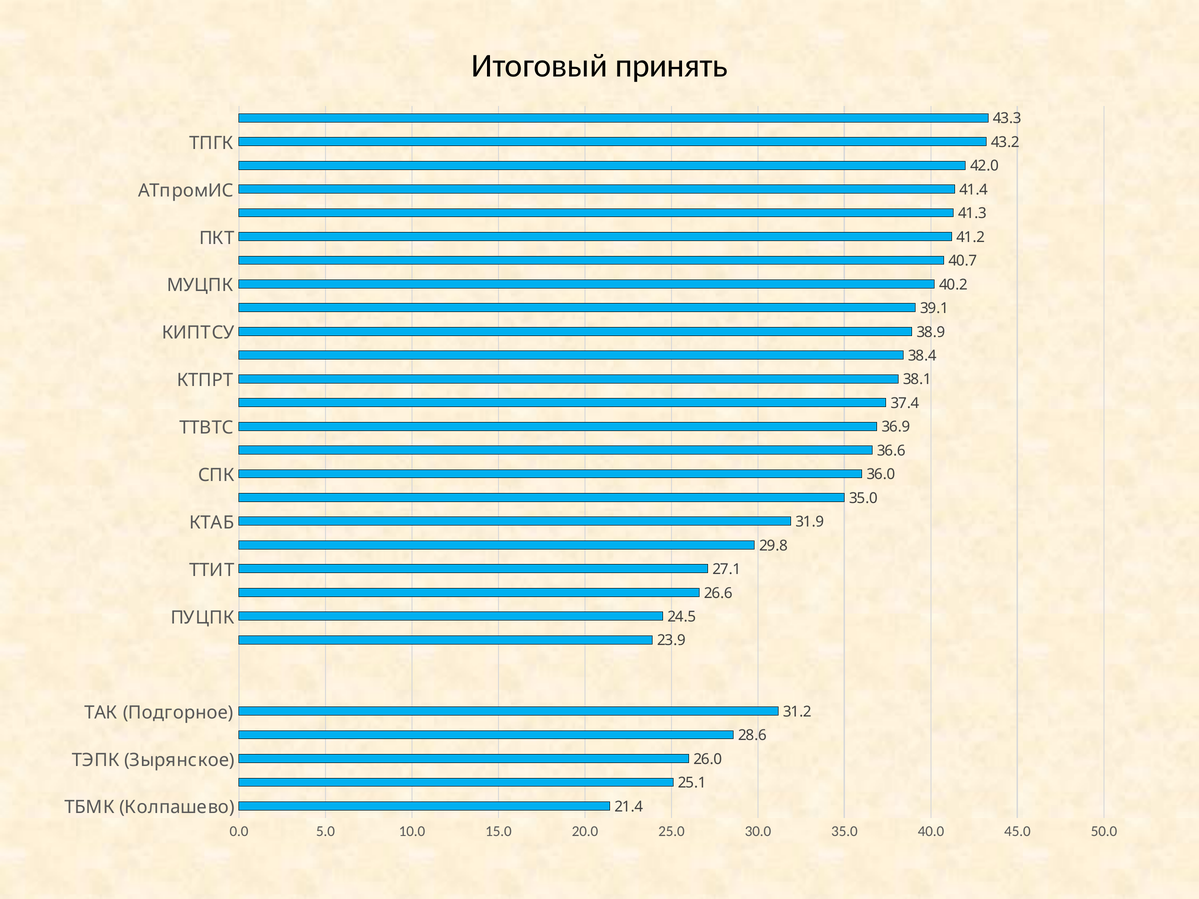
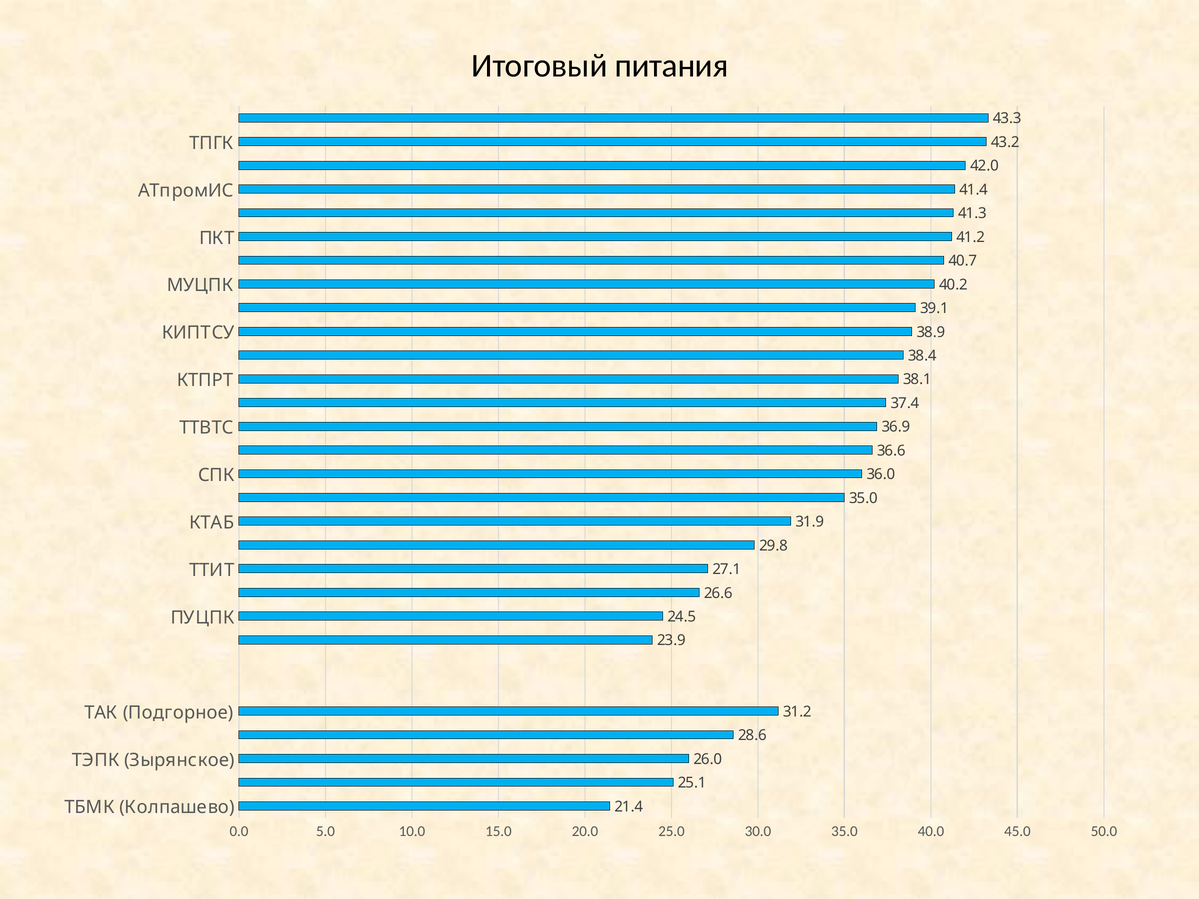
принять: принять -> питания (672, 66)
